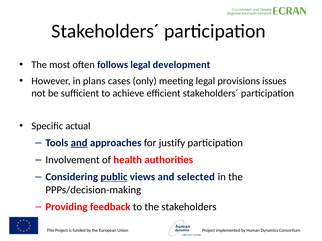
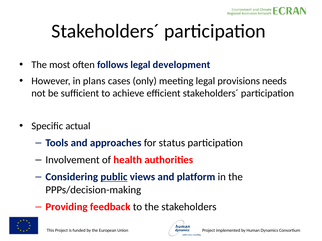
issues: issues -> needs (274, 81)
and underline: present -> none (79, 143)
justify: justify -> status (172, 143)
selected: selected -> platform (196, 177)
